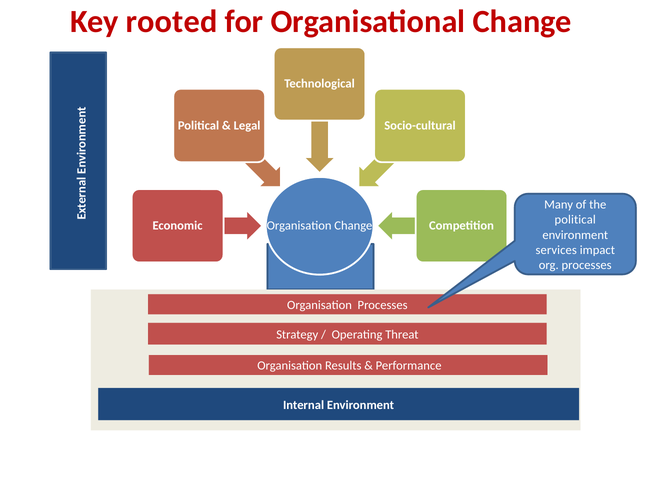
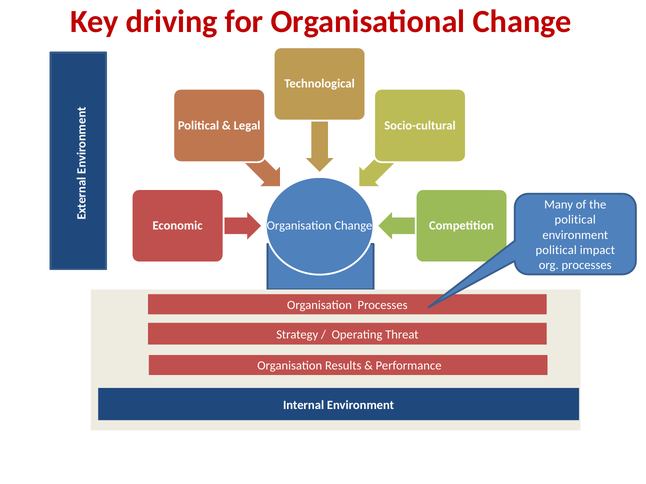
rooted: rooted -> driving (172, 22)
services: services -> political (556, 250)
